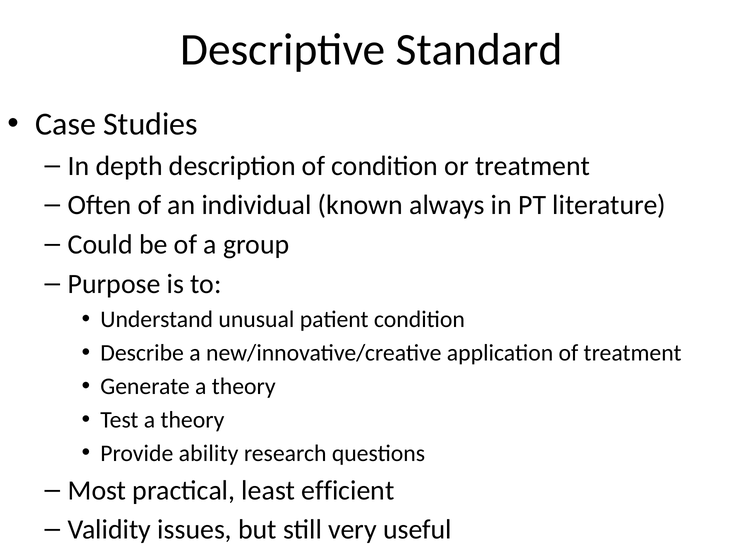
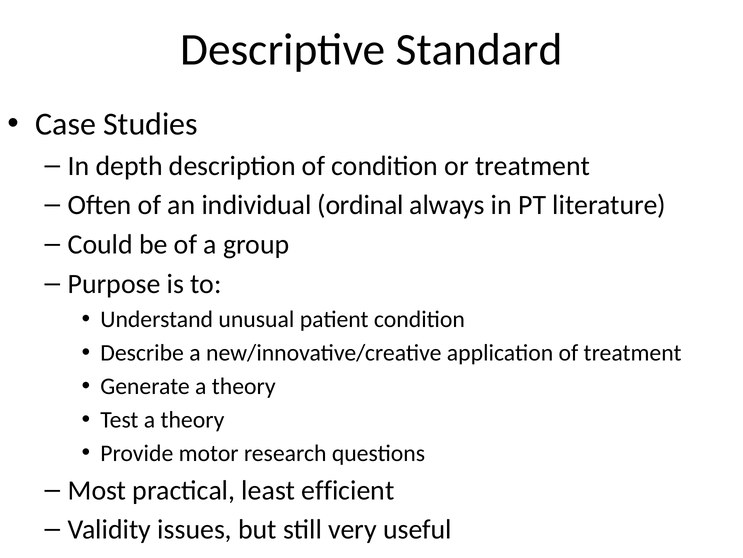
known: known -> ordinal (361, 205)
ability: ability -> motor (209, 453)
